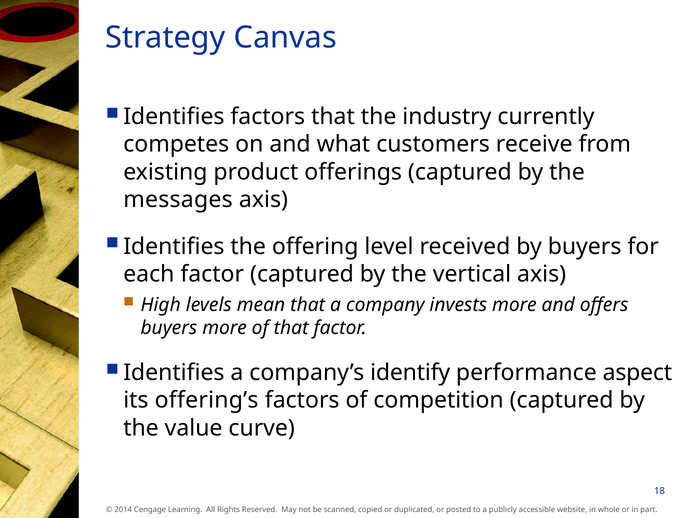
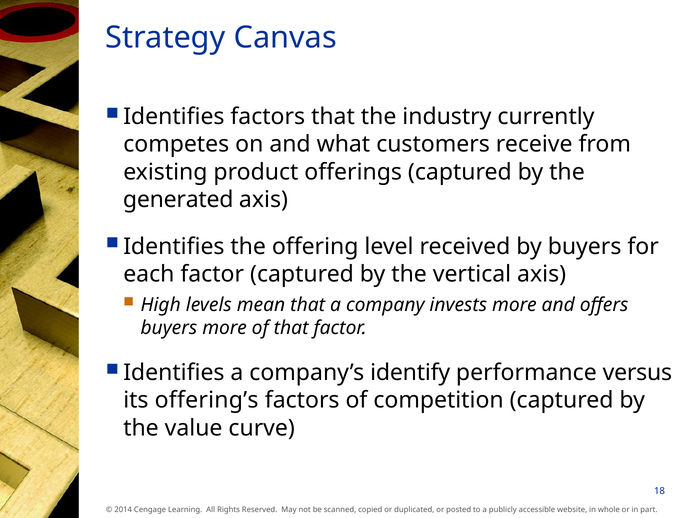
messages: messages -> generated (178, 200)
aspect: aspect -> versus (637, 373)
